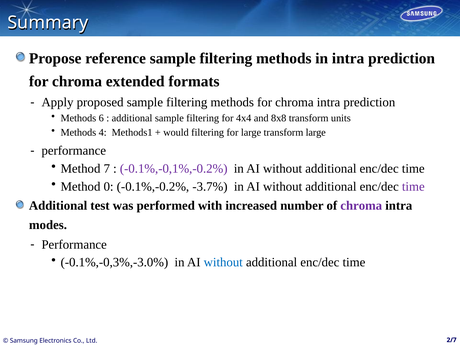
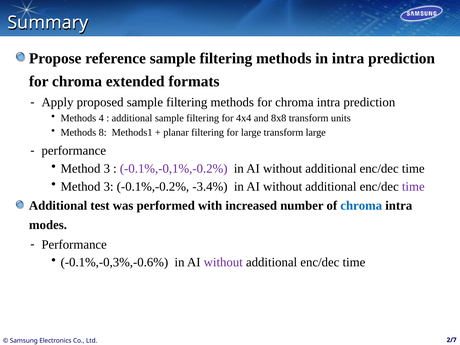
6: 6 -> 4 (101, 118)
4: 4 -> 8 (103, 132)
would: would -> planar (176, 132)
7: 7 -> 3 (107, 169)
0: 0 -> 3 (109, 186)
-3.7%: -3.7% -> -3.4% (210, 186)
chroma colour: purple -> blue (361, 206)
-0.1%,-0,3%,-3.0%: -0.1%,-0,3%,-3.0% -> -0.1%,-0,3%,-0.6% (114, 262)
without colour: blue -> purple (223, 262)
